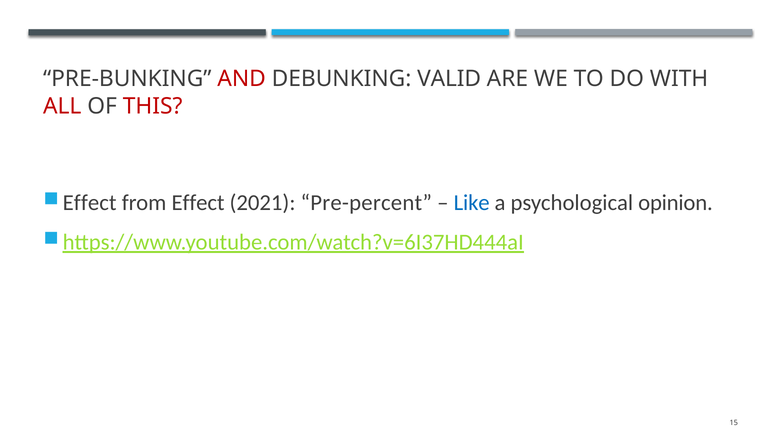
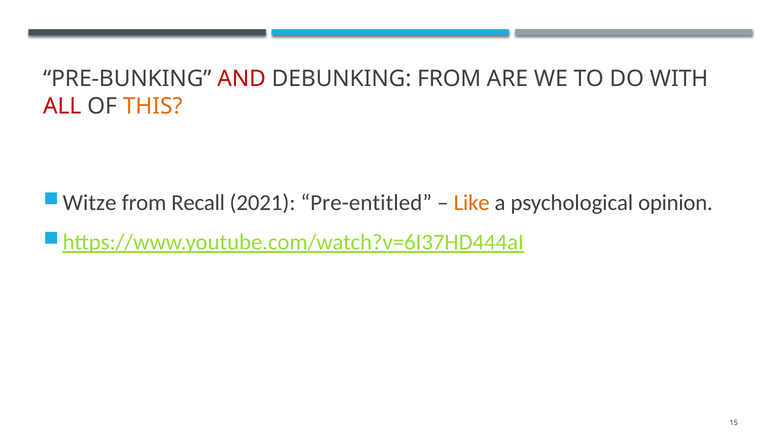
DEBUNKING VALID: VALID -> FROM (449, 79)
THIS colour: red -> orange (153, 106)
Effect: Effect -> Witze (90, 203)
from Effect: Effect -> Recall (198, 203)
Pre-percent: Pre-percent -> Pre-entitled (366, 203)
Like colour: blue -> orange (472, 203)
